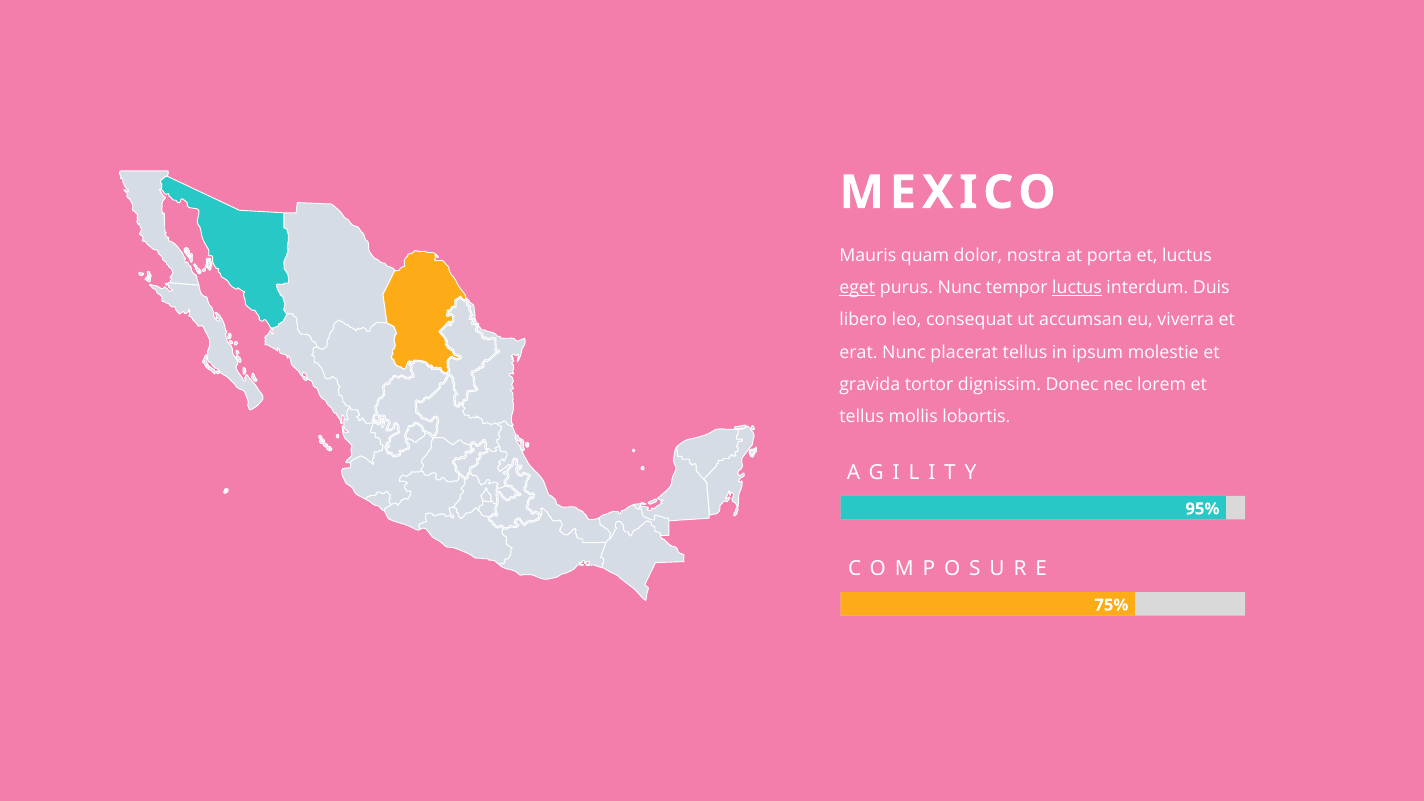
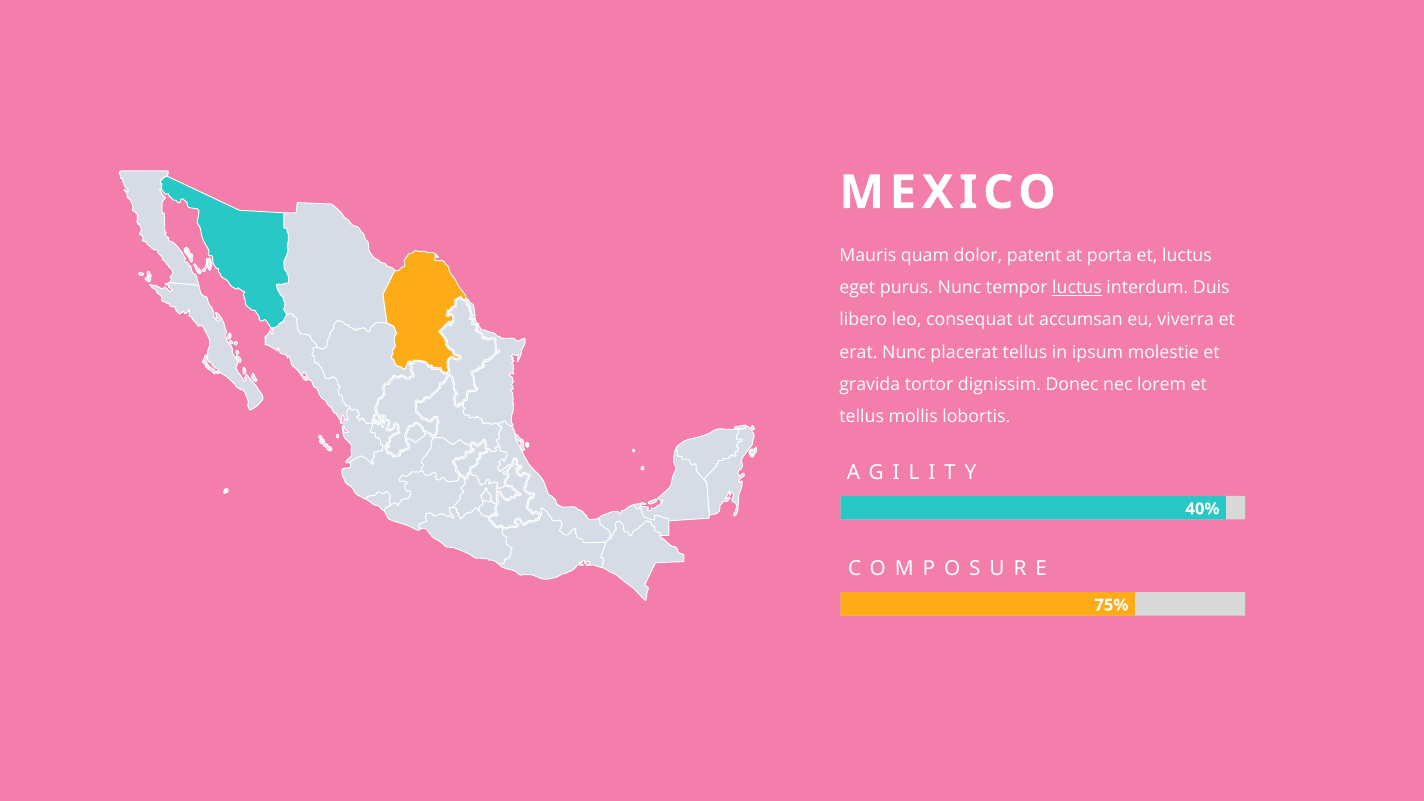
nostra: nostra -> patent (1034, 256)
eget underline: present -> none (857, 288)
95%: 95% -> 40% (1202, 509)
